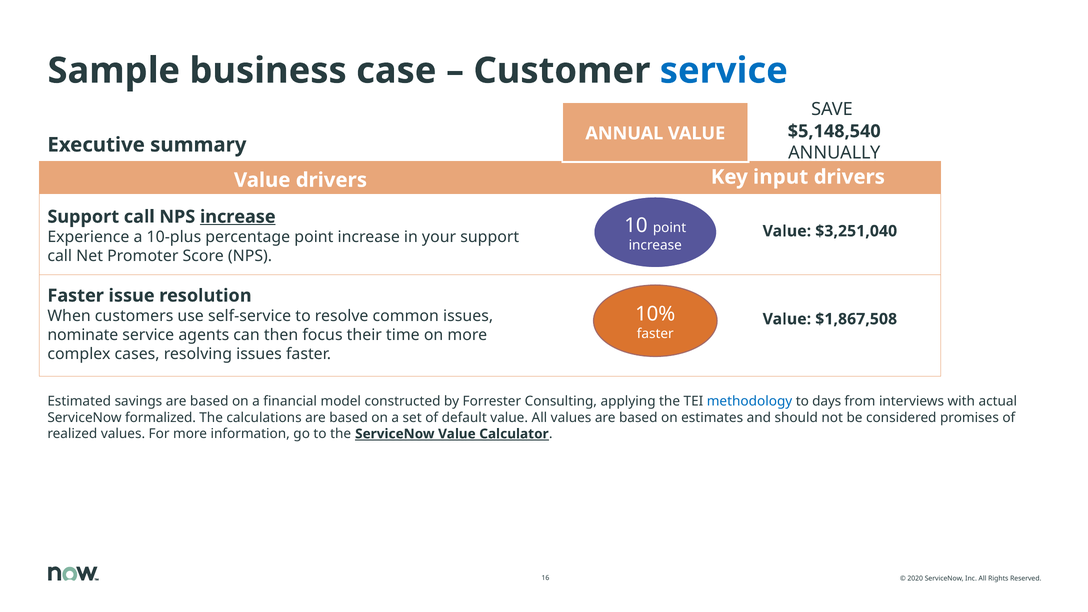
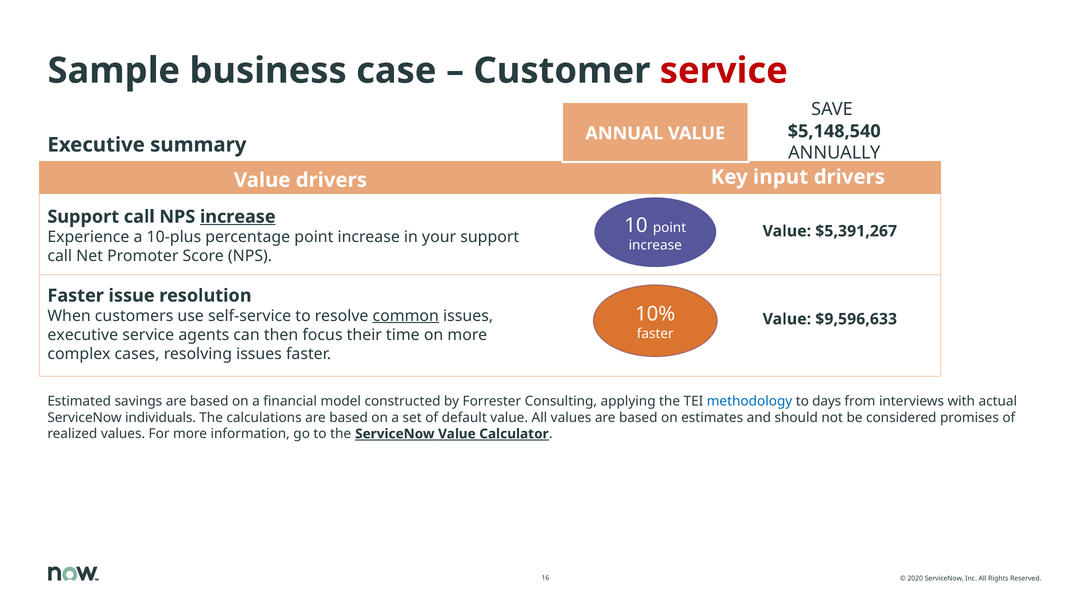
service colour: blue -> red (724, 71)
$3,251,040: $3,251,040 -> $5,391,267 (856, 231)
common underline: none -> present (406, 316)
$1,867,508: $1,867,508 -> $9,596,633 (856, 319)
nominate: nominate -> executive (83, 335)
formalized: formalized -> individuals (161, 418)
